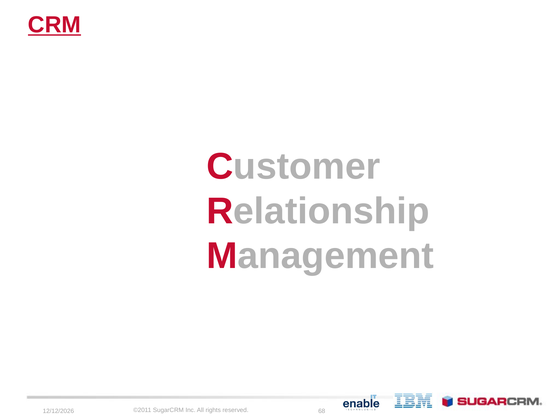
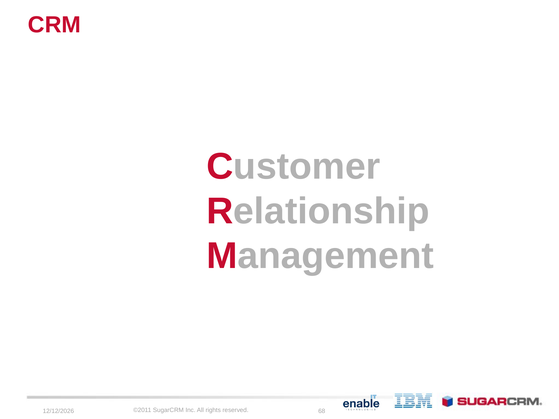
CRM underline: present -> none (54, 25)
